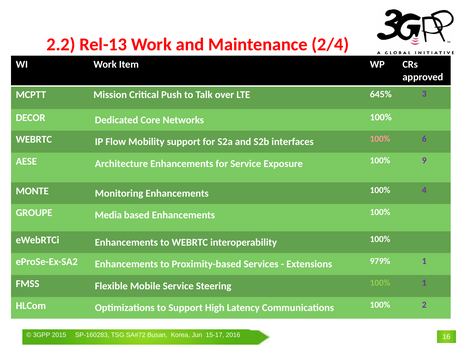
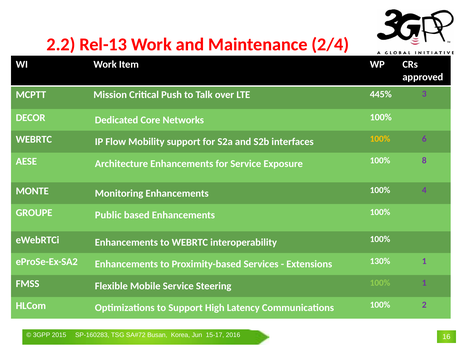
645%: 645% -> 445% (381, 94)
100% colour: pink -> yellow (380, 139)
9: 9 -> 8 (424, 161)
Media: Media -> Public (108, 215)
979%: 979% -> 130% (380, 261)
